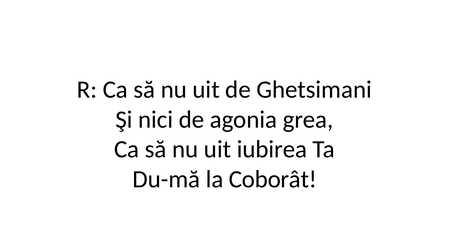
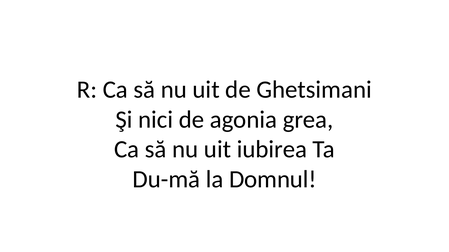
Coborât: Coborât -> Domnul (273, 180)
